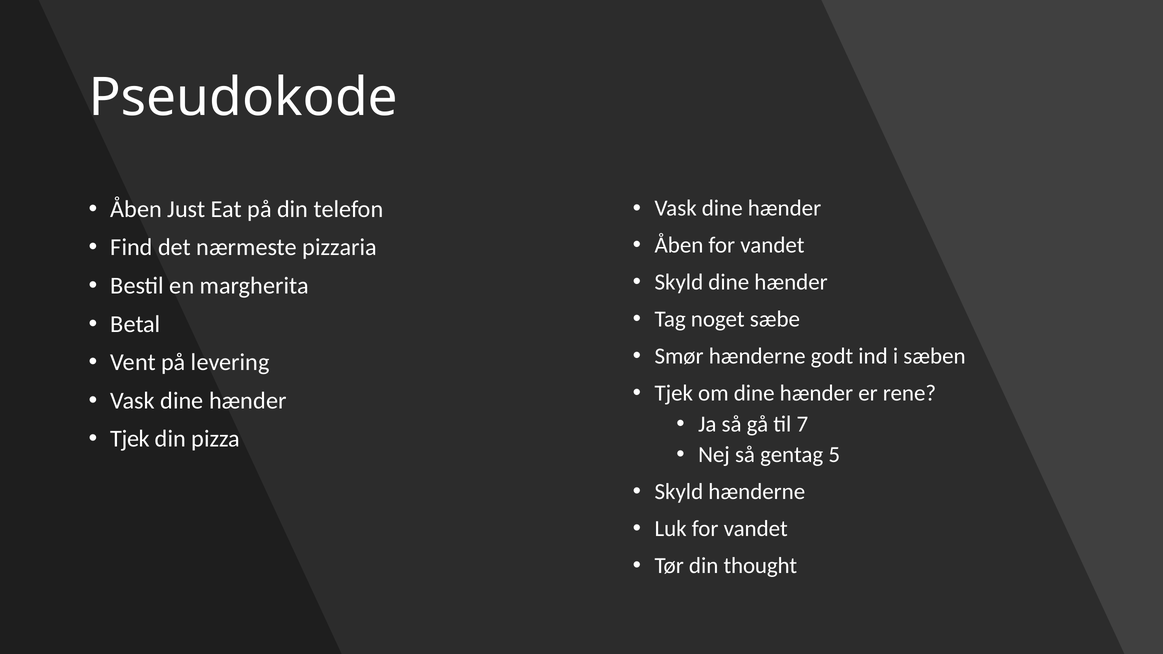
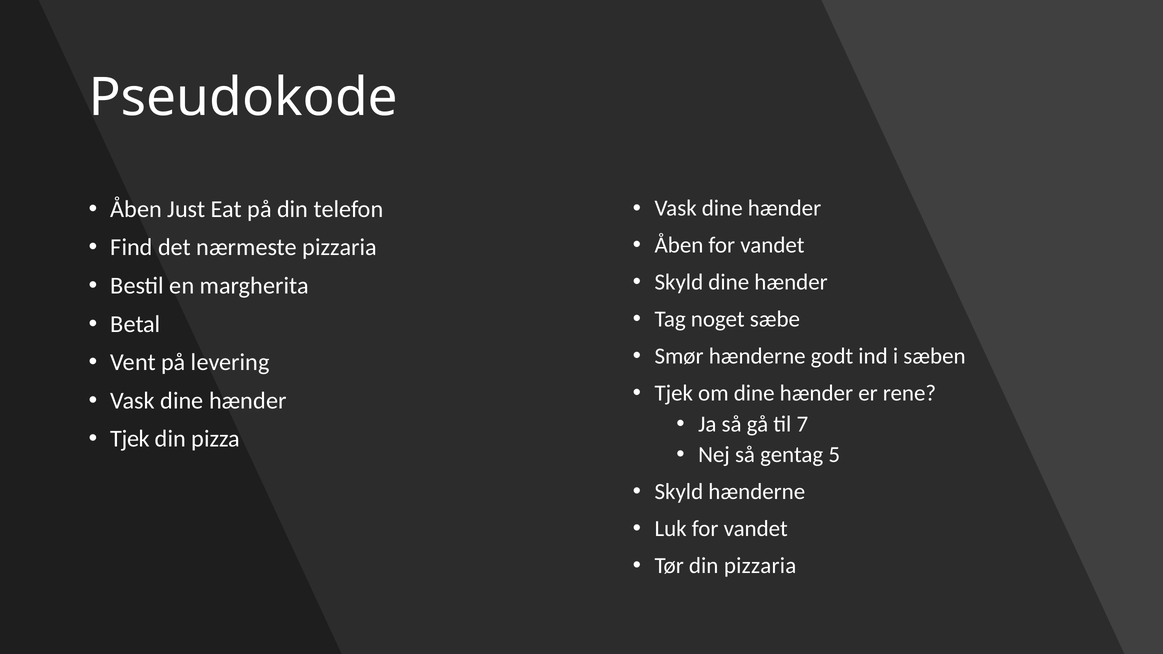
din thought: thought -> pizzaria (760, 566)
